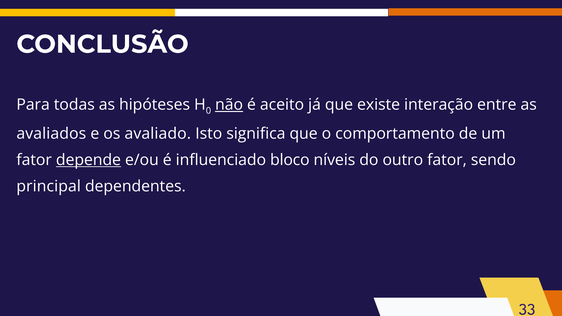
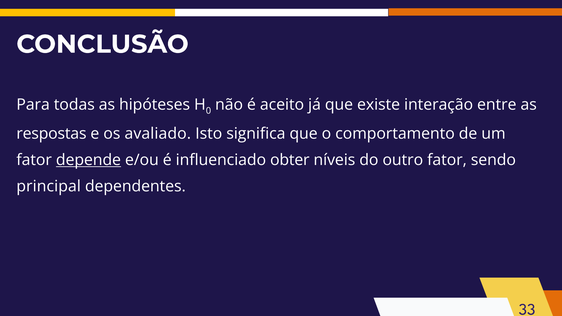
não underline: present -> none (229, 105)
avaliados: avaliados -> respostas (51, 134)
bloco: bloco -> obter (290, 160)
